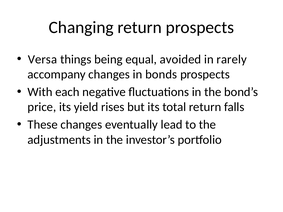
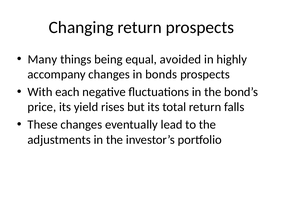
Versa: Versa -> Many (42, 59)
rarely: rarely -> highly (232, 59)
